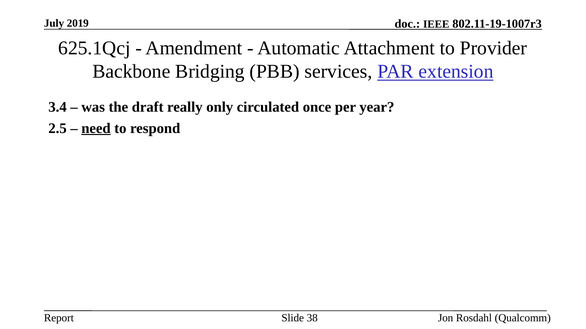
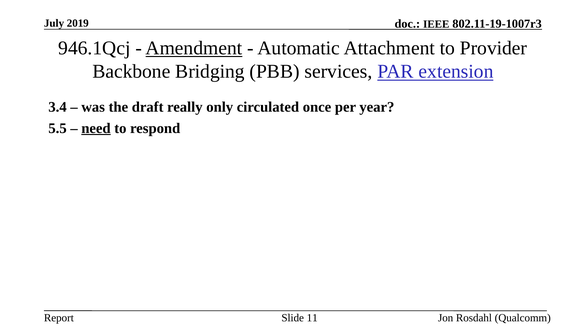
625.1Qcj: 625.1Qcj -> 946.1Qcj (94, 48)
Amendment underline: none -> present (194, 48)
2.5: 2.5 -> 5.5 (58, 129)
38: 38 -> 11 (312, 319)
